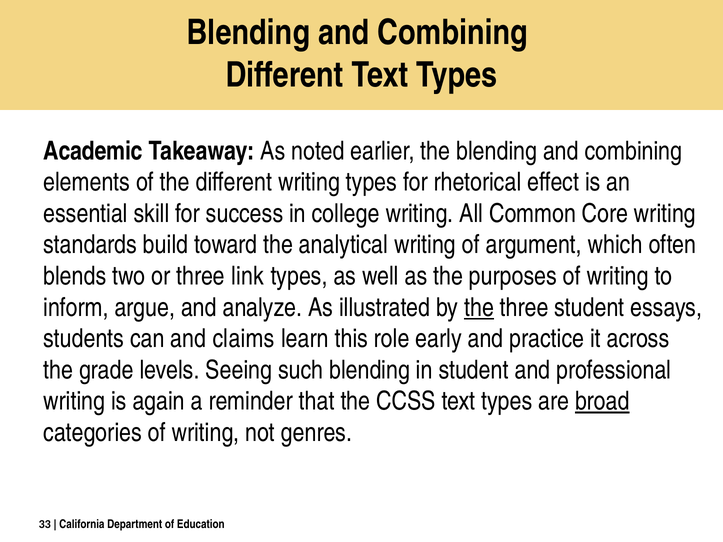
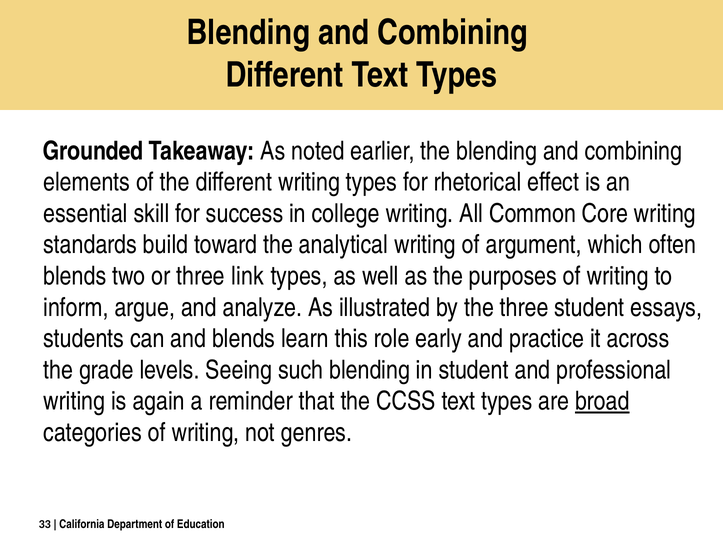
Academic: Academic -> Grounded (93, 151)
the underline: present -> none (479, 308)
and claims: claims -> blends (244, 339)
